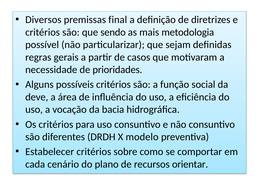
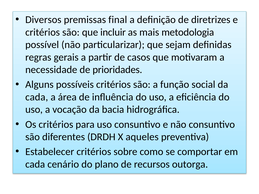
sendo: sendo -> incluir (113, 32)
deve: deve -> cada (37, 97)
modelo: modelo -> aqueles (142, 137)
orientar: orientar -> outorga (190, 164)
